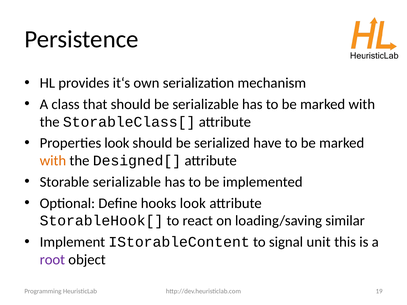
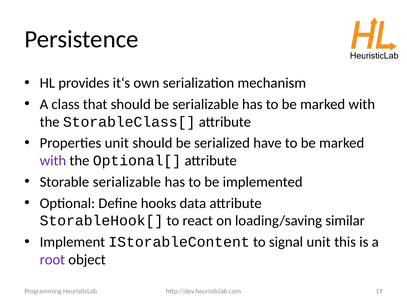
Properties look: look -> unit (117, 143)
with colour: orange -> purple (53, 161)
Designed[: Designed[ -> Optional[ (137, 161)
hooks look: look -> data (193, 203)
